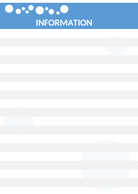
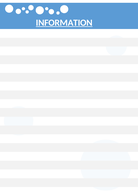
INFORMATION underline: none -> present (64, 23)
